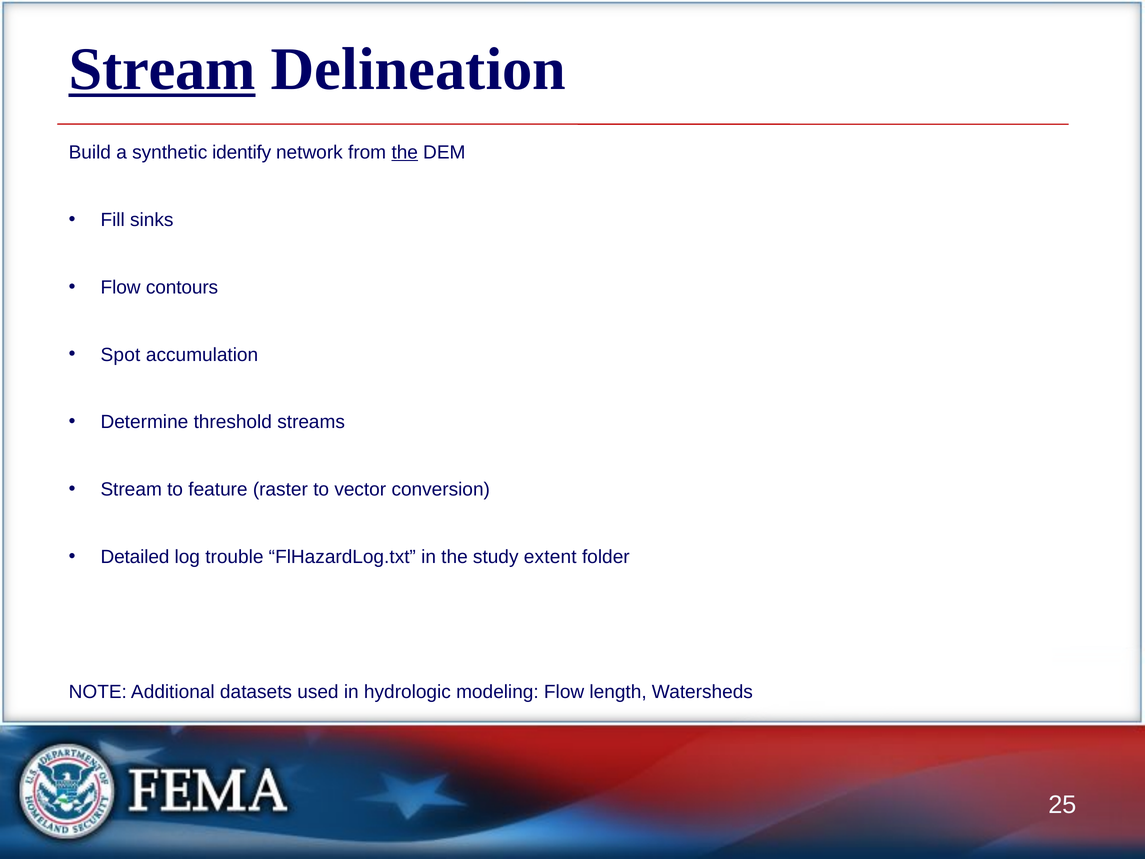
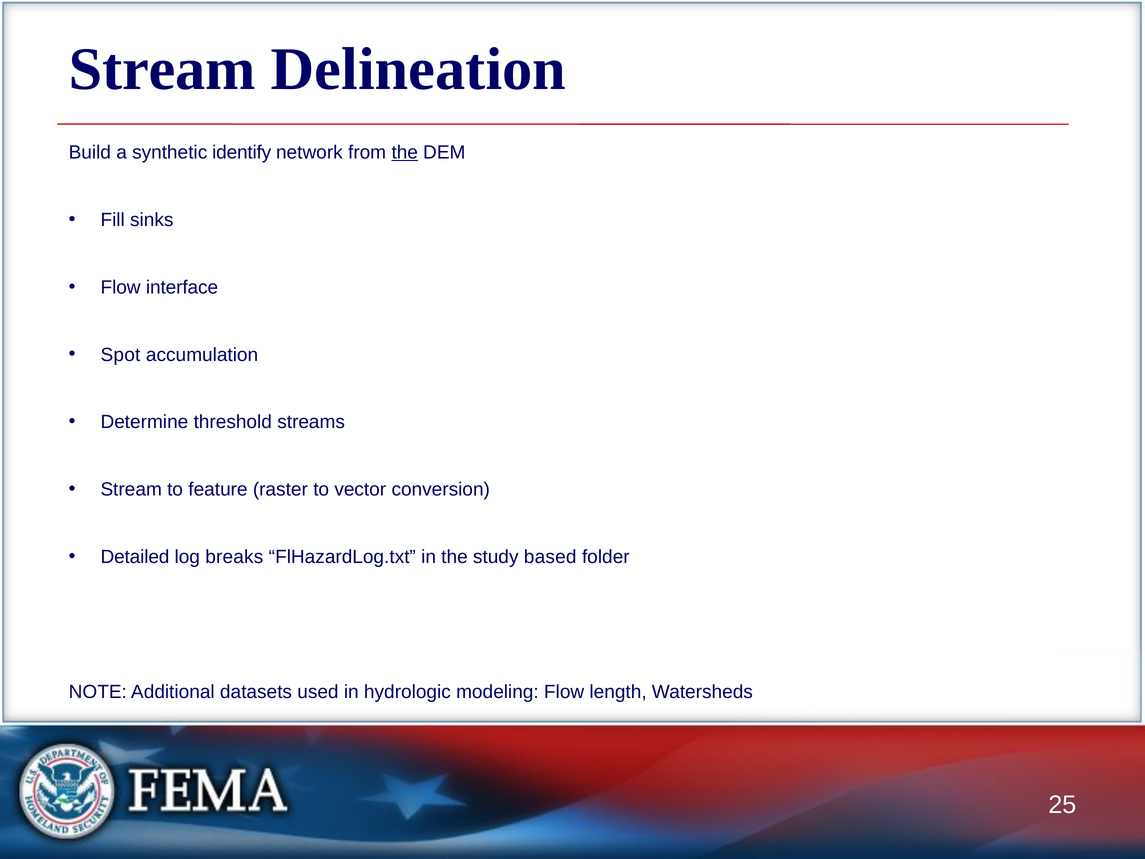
Stream underline: present -> none (162, 69)
contours: contours -> interface (182, 287)
trouble: trouble -> breaks (234, 557)
extent: extent -> based (550, 557)
